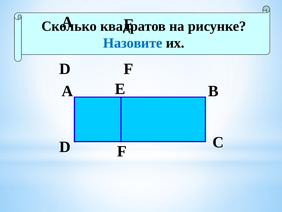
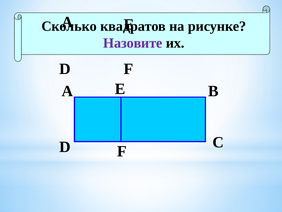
Назовите colour: blue -> purple (133, 43)
